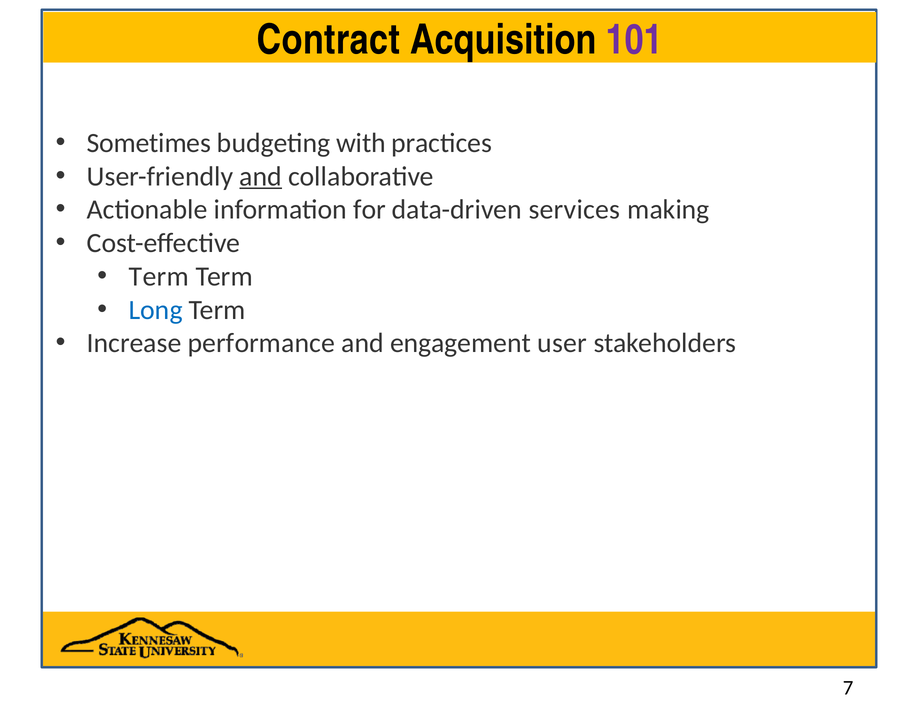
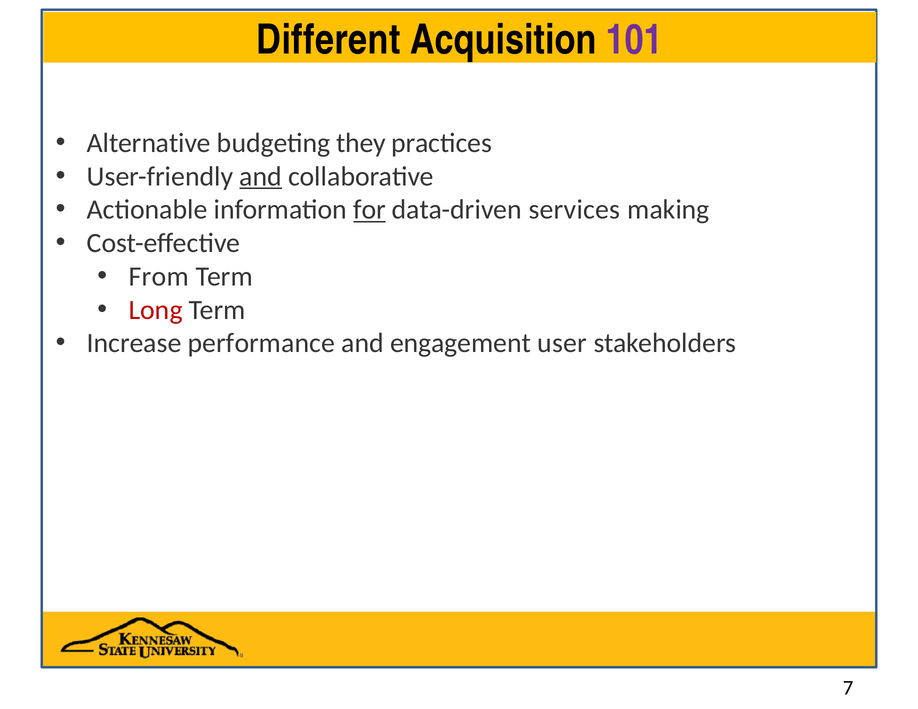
Contract: Contract -> Different (328, 40)
Sometimes: Sometimes -> Alternative (149, 143)
with: with -> they (361, 143)
for underline: none -> present (370, 210)
Term: Term -> From (159, 277)
Long colour: blue -> red (156, 310)
